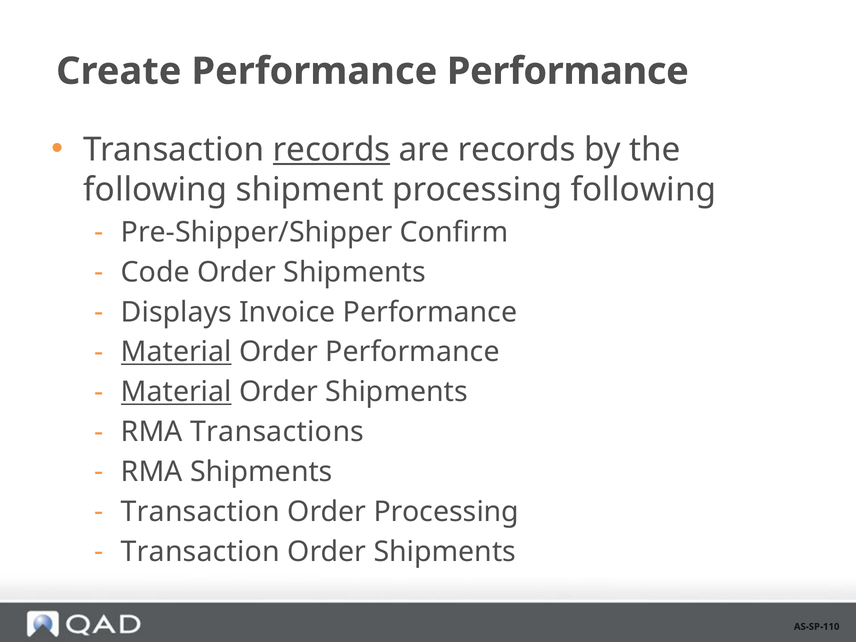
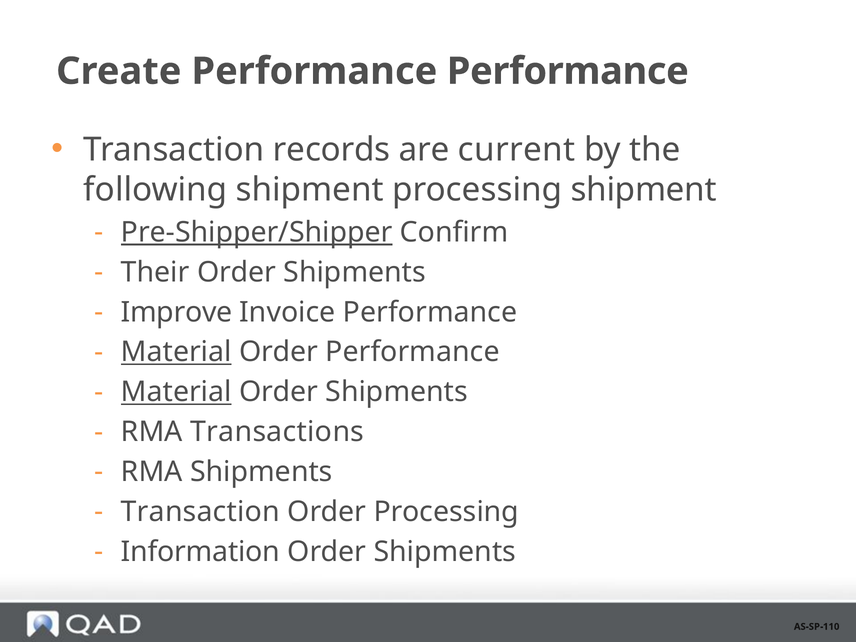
records underline: present -> none (332, 150)
are records: records -> current (517, 150)
processing following: following -> shipment (644, 190)
Pre-Shipper/Shipper underline: none -> present (257, 232)
Code: Code -> Their (155, 272)
Displays: Displays -> Improve (177, 312)
Transaction: Transaction -> Information (201, 552)
